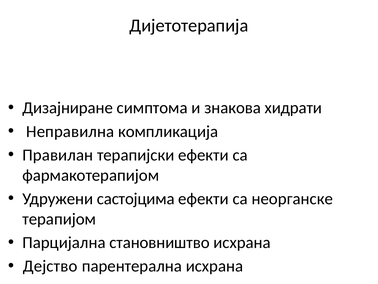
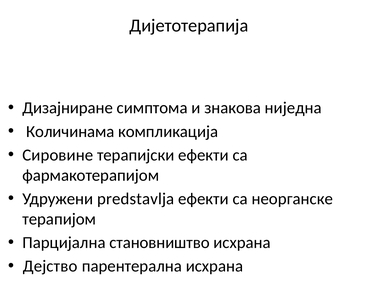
хидрати: хидрати -> ниједна (293, 108)
Неправилна: Неправилна -> Количинама (70, 131)
Правилан: Правилан -> Сировине (58, 155)
састојцима: састојцима -> predstavlja (136, 198)
